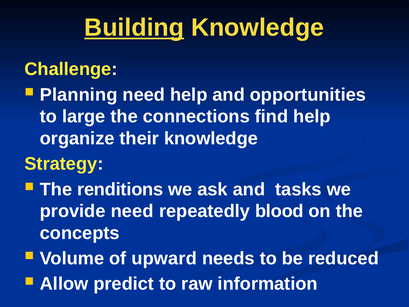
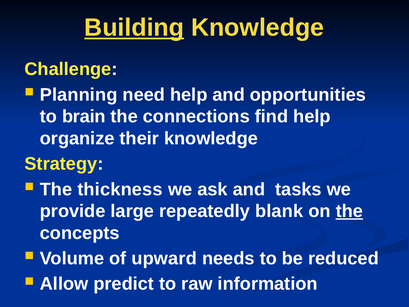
large: large -> brain (84, 116)
renditions: renditions -> thickness (120, 189)
provide need: need -> large (132, 211)
blood: blood -> blank (279, 211)
the underline: none -> present (349, 211)
